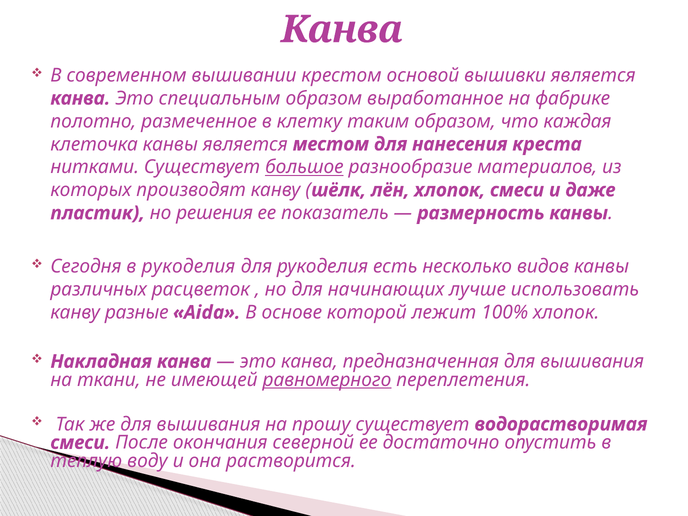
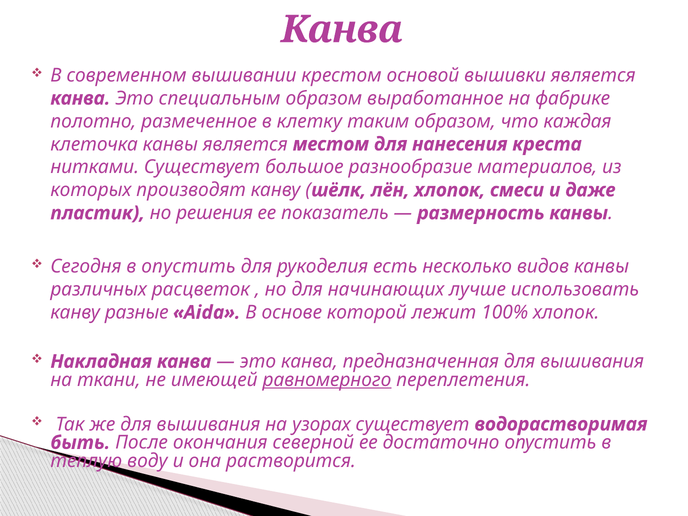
большое underline: present -> none (304, 167)
в рукоделия: рукоделия -> опустить (188, 267)
прошу: прошу -> узорах (321, 424)
смеси: смеси -> быть (80, 443)
